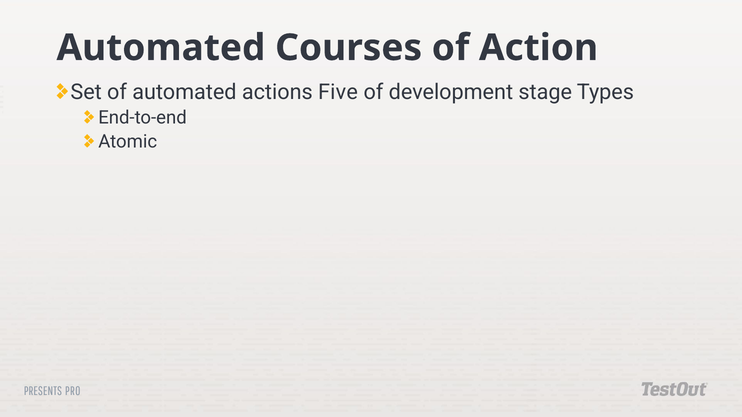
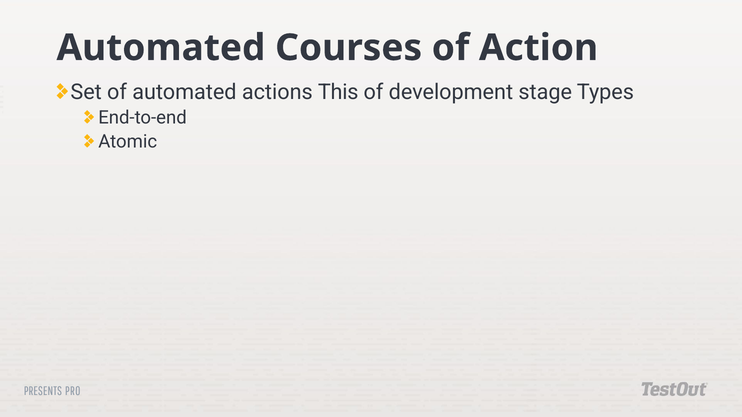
Five: Five -> This (338, 92)
